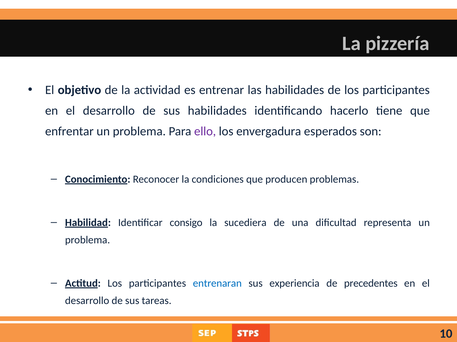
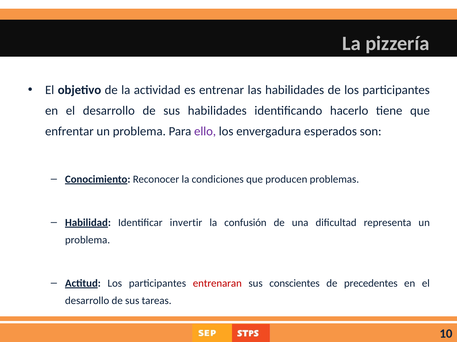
consigo: consigo -> invertir (186, 223)
sucediera: sucediera -> confusión (245, 223)
entrenaran colour: blue -> red (217, 284)
experiencia: experiencia -> conscientes (295, 284)
